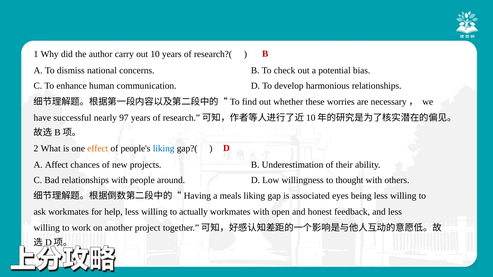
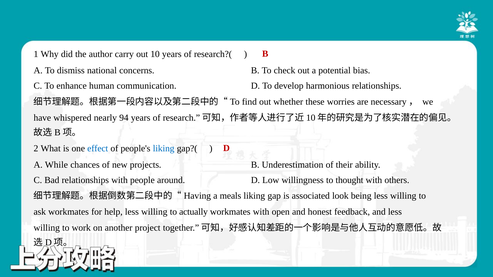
successful: successful -> whispered (72, 118)
97: 97 -> 94 (124, 118)
effect colour: orange -> blue (98, 149)
Affect: Affect -> While (56, 165)
eyes: eyes -> look (340, 196)
